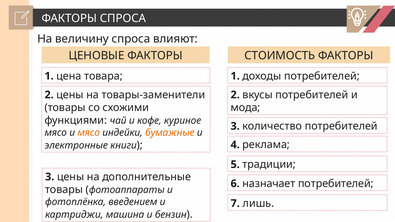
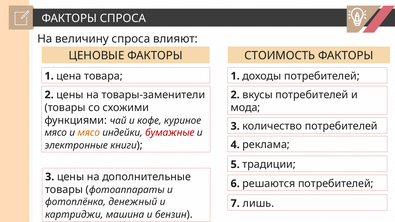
бумажные colour: orange -> red (170, 133)
назначает: назначает -> решаются (269, 184)
введением: введением -> денежный (133, 202)
